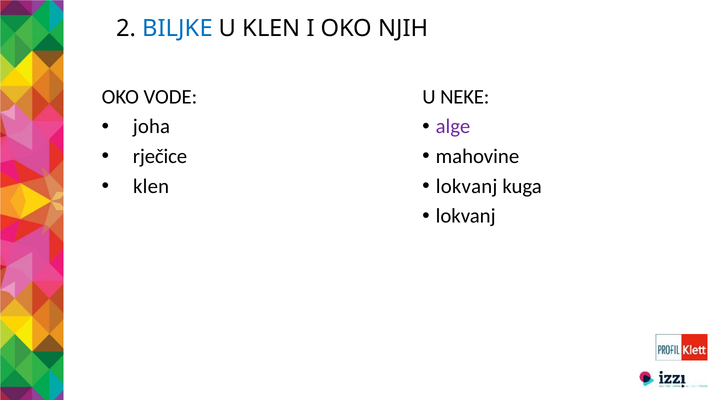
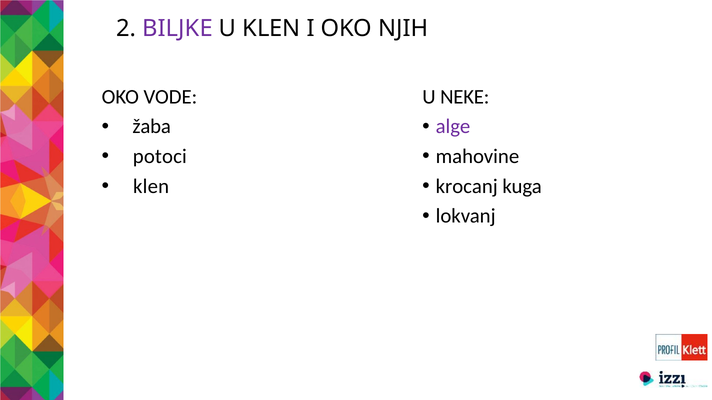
BILJKE colour: blue -> purple (178, 28)
joha: joha -> žaba (152, 127)
rječice: rječice -> potoci (160, 157)
lokvanj: lokvanj -> krocanj (467, 186)
